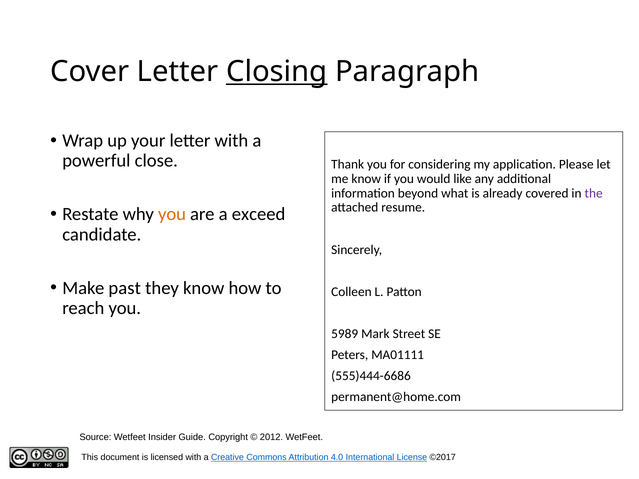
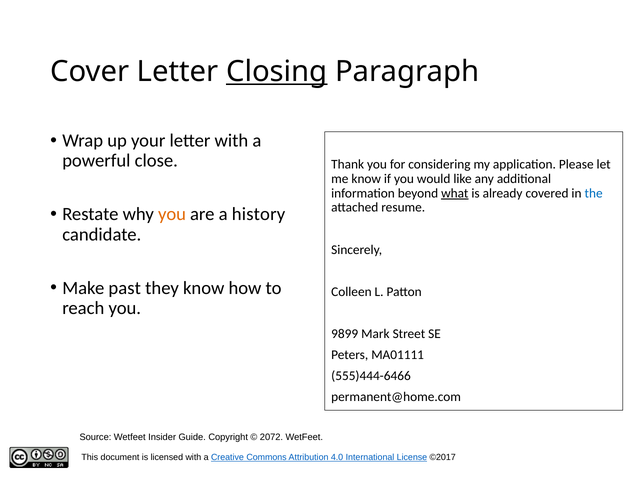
what underline: none -> present (455, 193)
the colour: purple -> blue (594, 193)
exceed: exceed -> history (259, 214)
5989: 5989 -> 9899 (345, 334)
555)444-6686: 555)444-6686 -> 555)444-6466 (371, 376)
2012: 2012 -> 2072 (271, 438)
